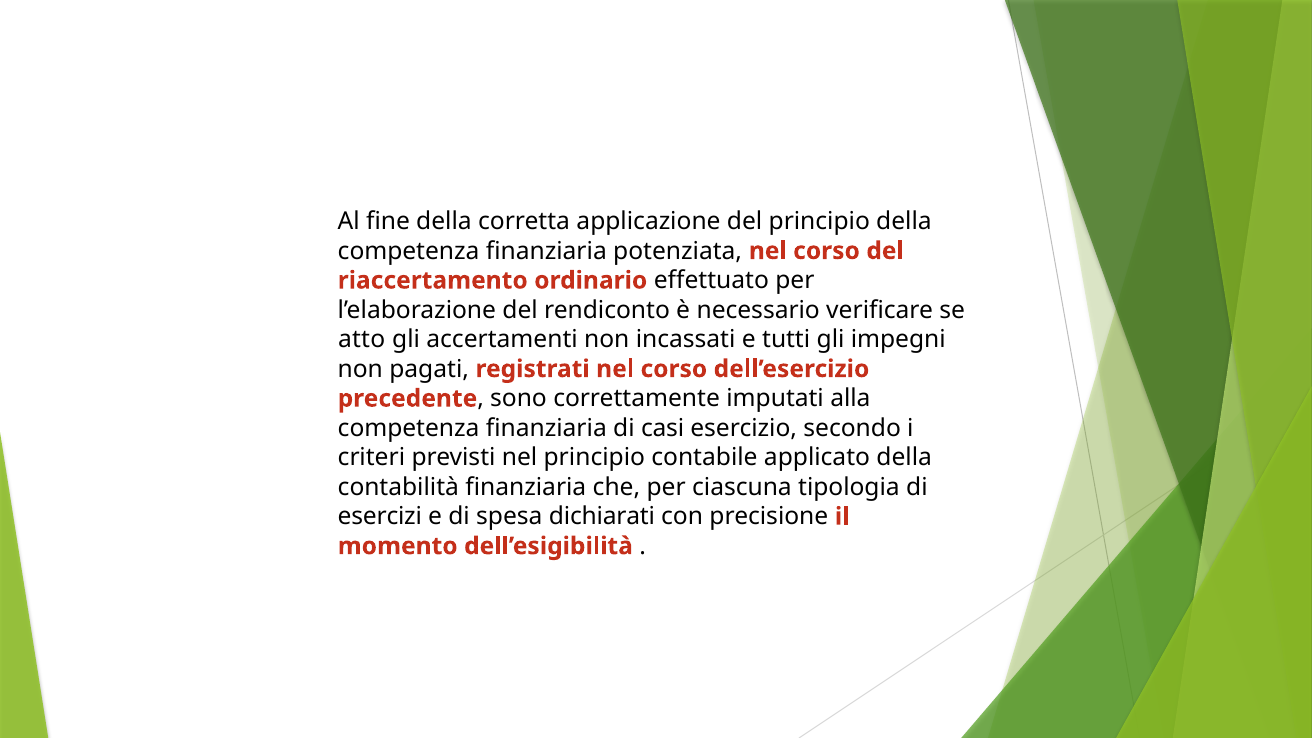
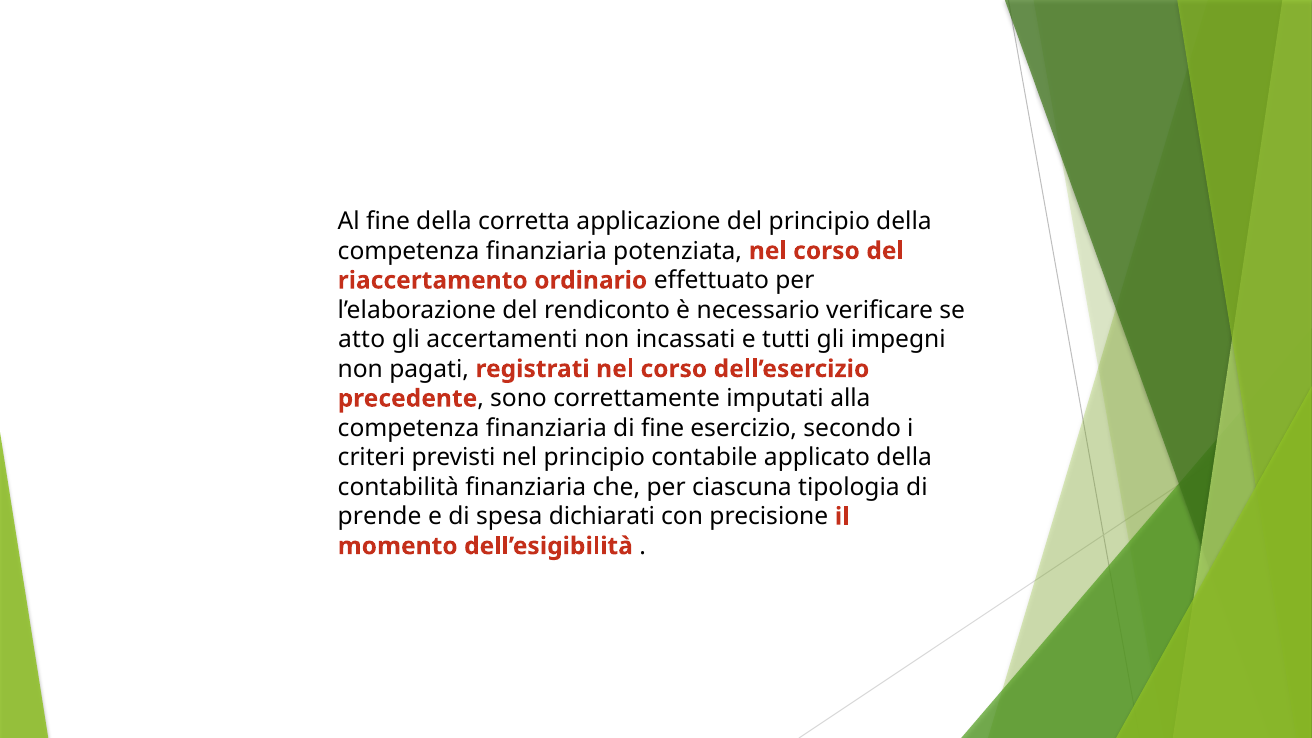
di casi: casi -> fine (663, 428)
esercizi: esercizi -> prende (380, 517)
